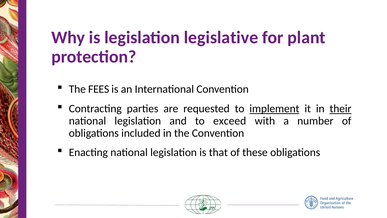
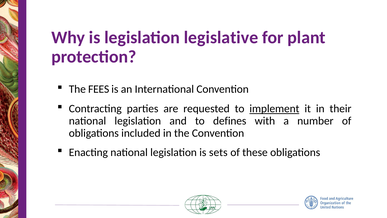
their underline: present -> none (341, 109)
exceed: exceed -> defines (230, 121)
that: that -> sets (218, 152)
